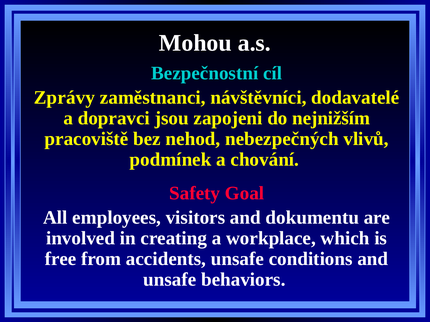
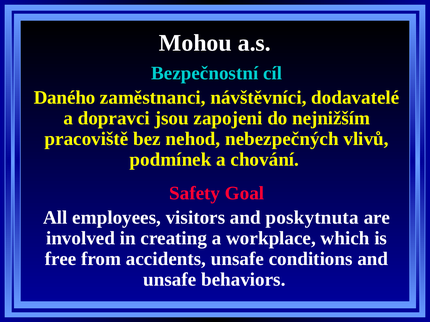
Zprávy: Zprávy -> Daného (65, 98)
dokumentu: dokumentu -> poskytnuta (312, 218)
